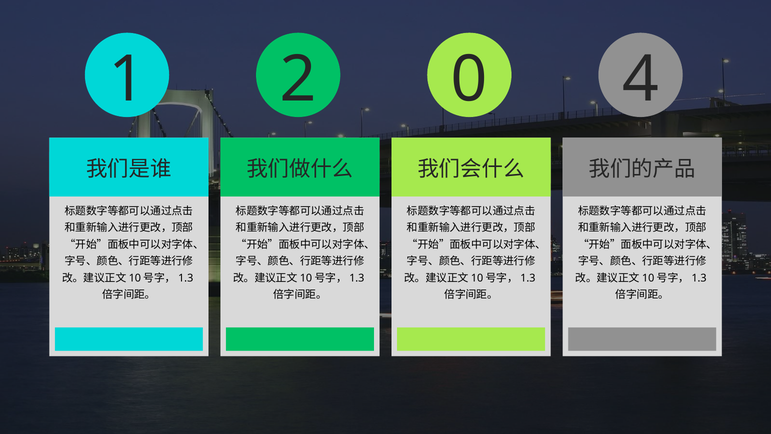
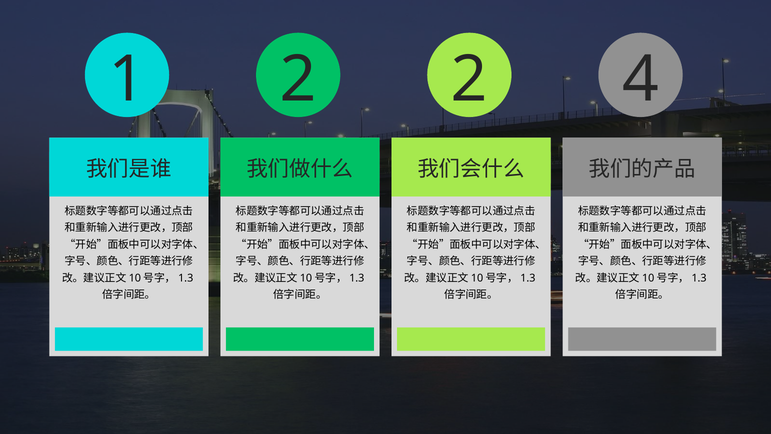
2 0: 0 -> 2 (469, 79)
